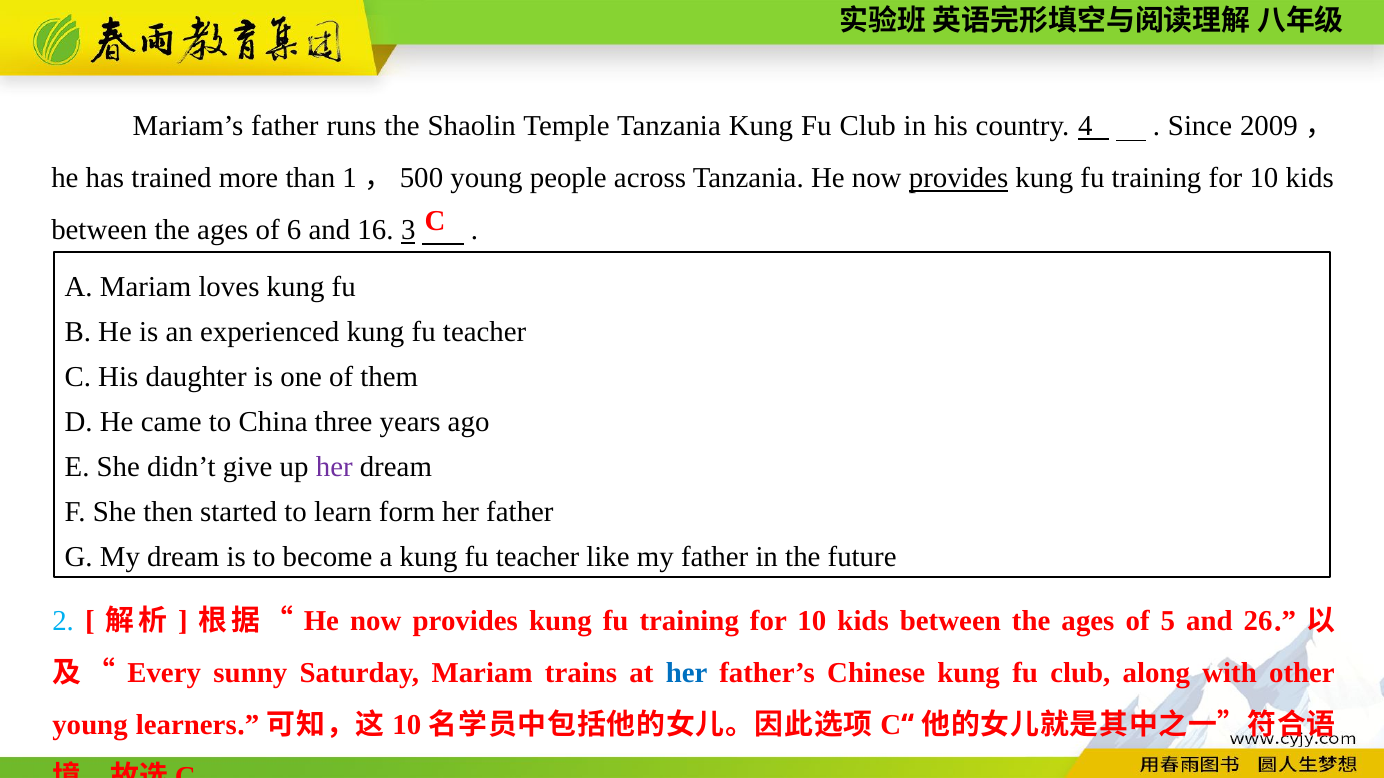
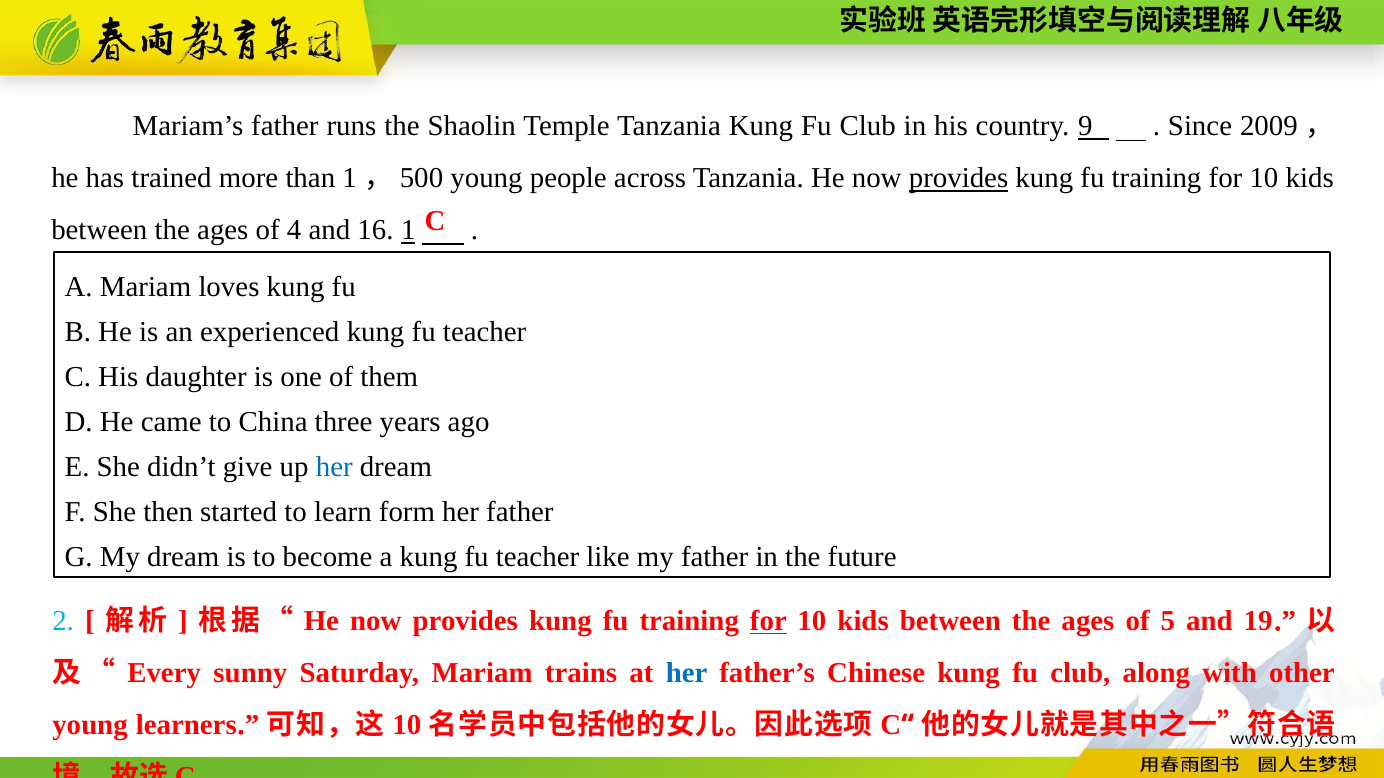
4: 4 -> 9 (1085, 127)
6: 6 -> 4 (294, 230)
3: 3 -> 1 (408, 230)
her colour: purple -> blue (334, 467)
for underline: none -> present (768, 622)
26: 26 -> 19 (1258, 622)
